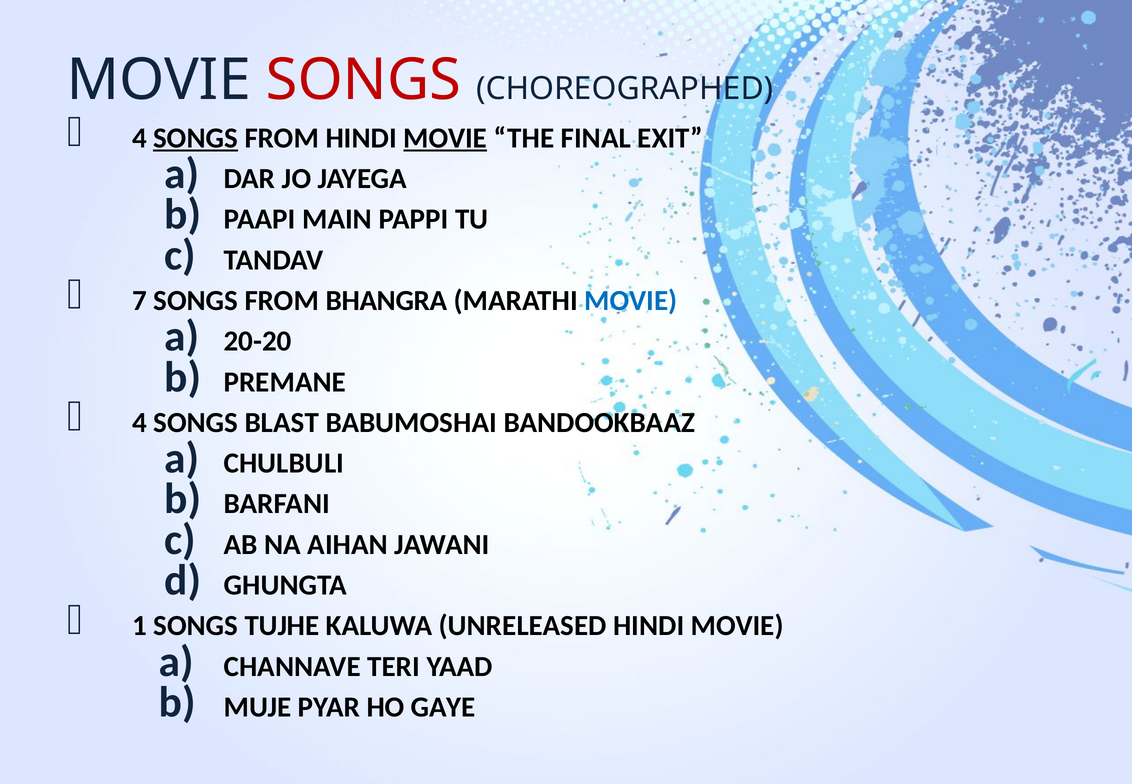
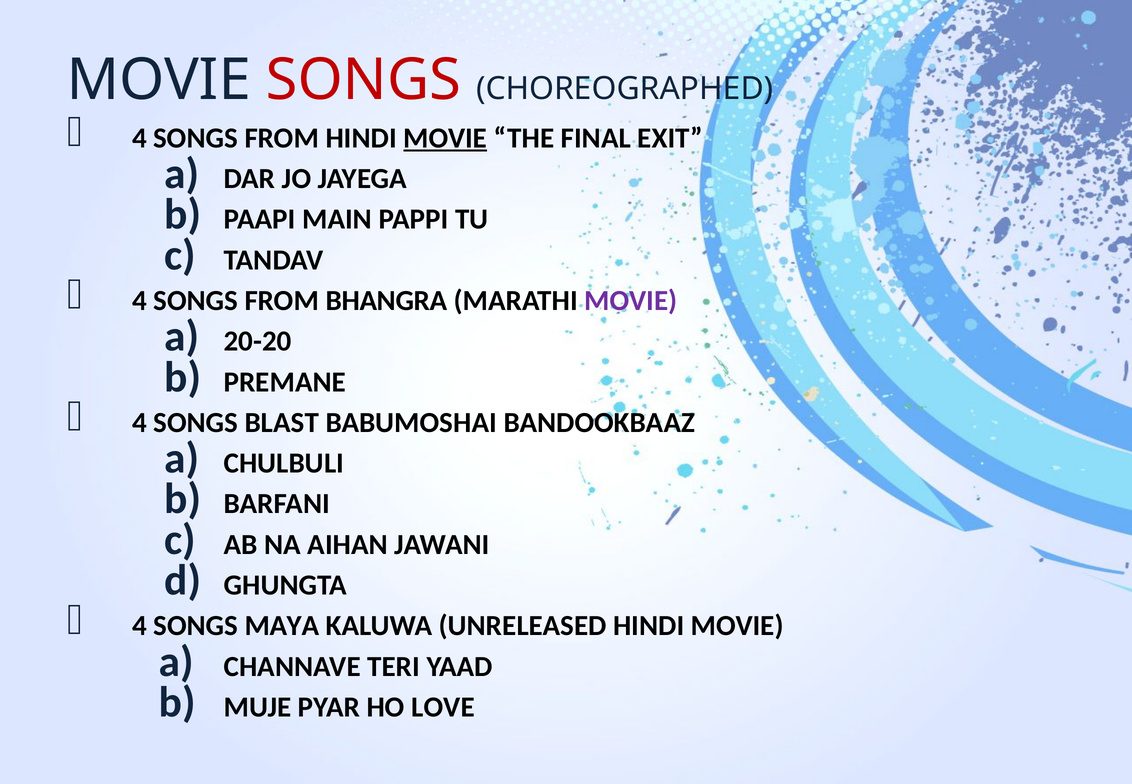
SONGS underline: present -> none (196, 138)
7: 7 -> 4 (139, 300)
MOVIE colour: blue -> purple (631, 300)
1: 1 -> 4 (139, 626)
TUJHE: TUJHE -> MAYA (282, 626)
GAYE: GAYE -> LOVE (443, 707)
